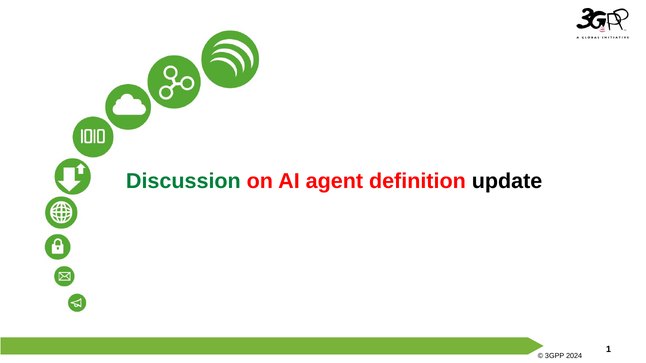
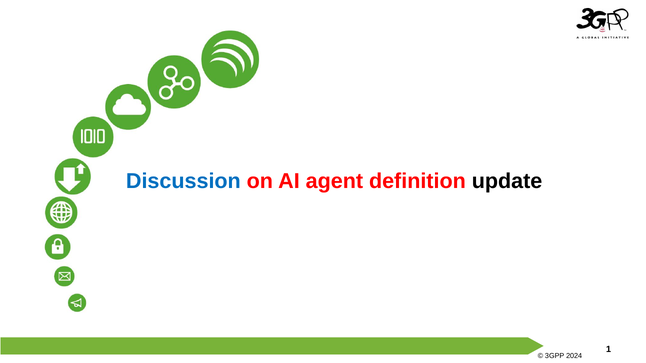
Discussion colour: green -> blue (183, 181)
